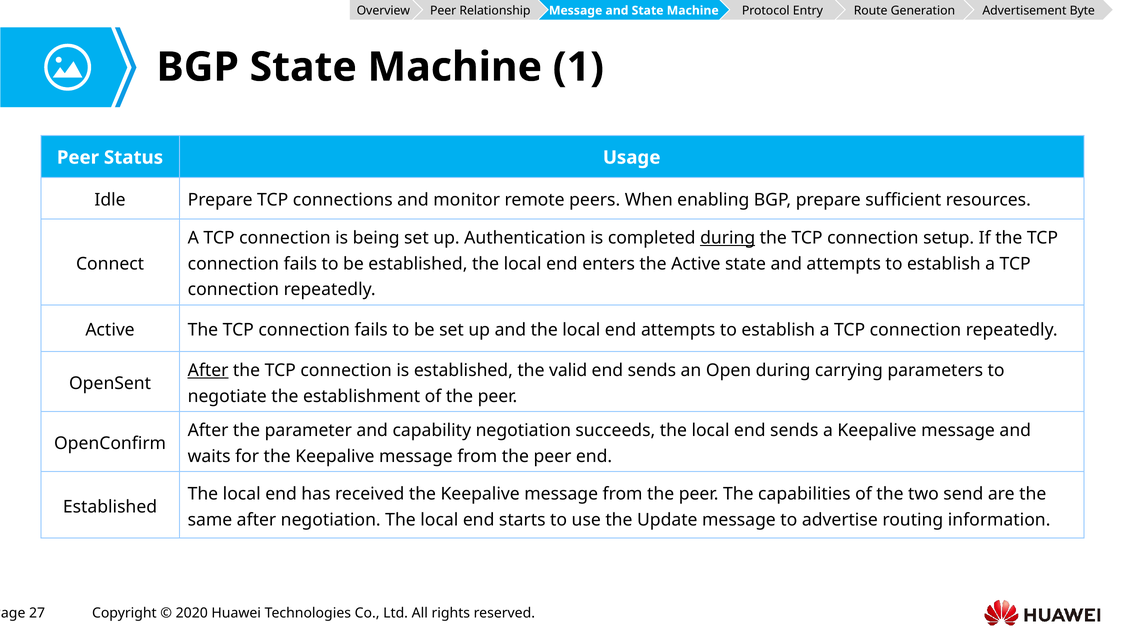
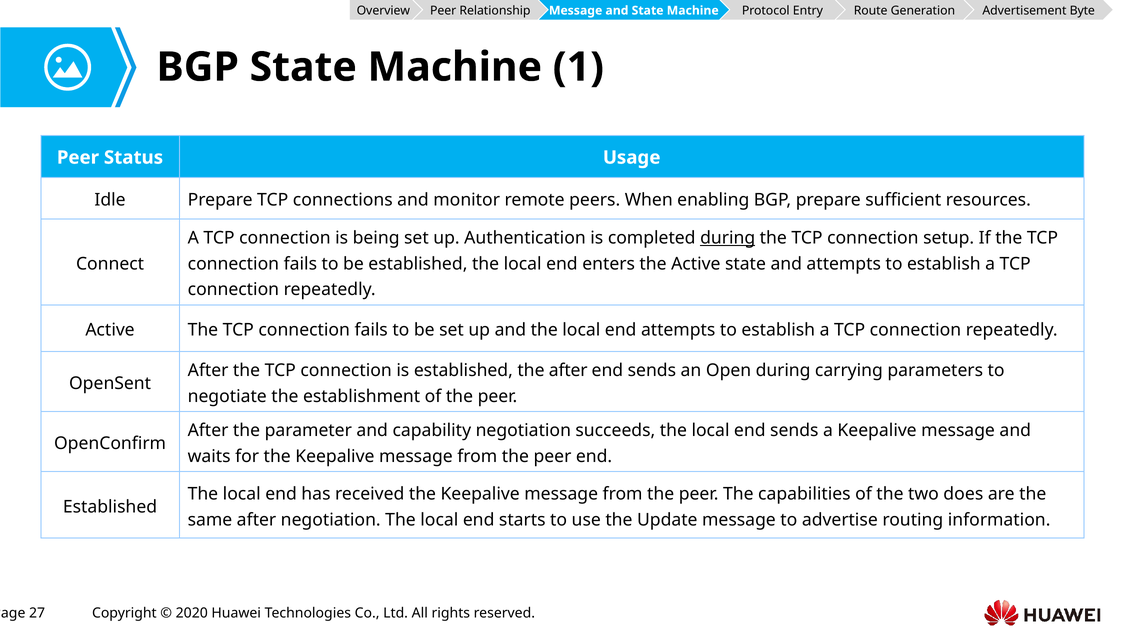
After underline: present -> none (208, 371)
the valid: valid -> after (568, 371)
send: send -> does (963, 494)
